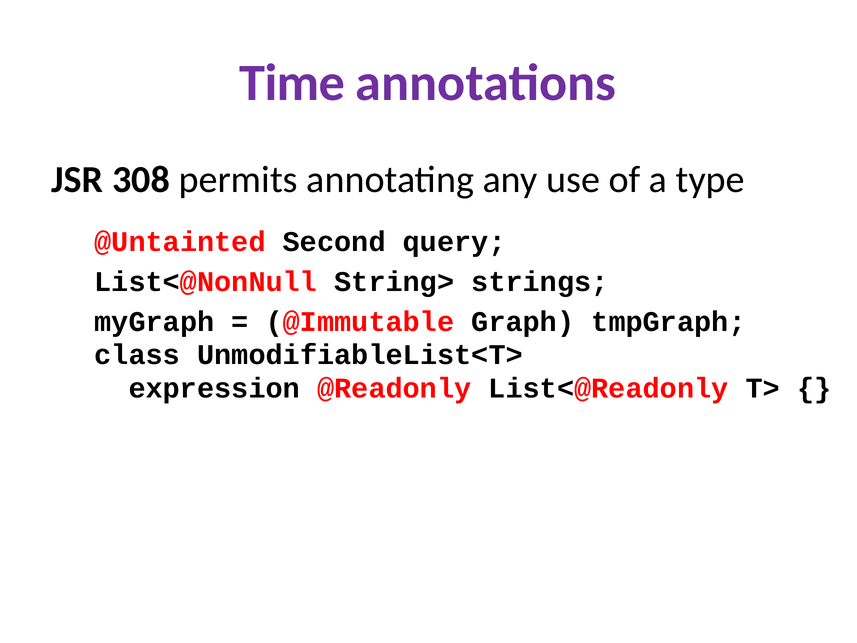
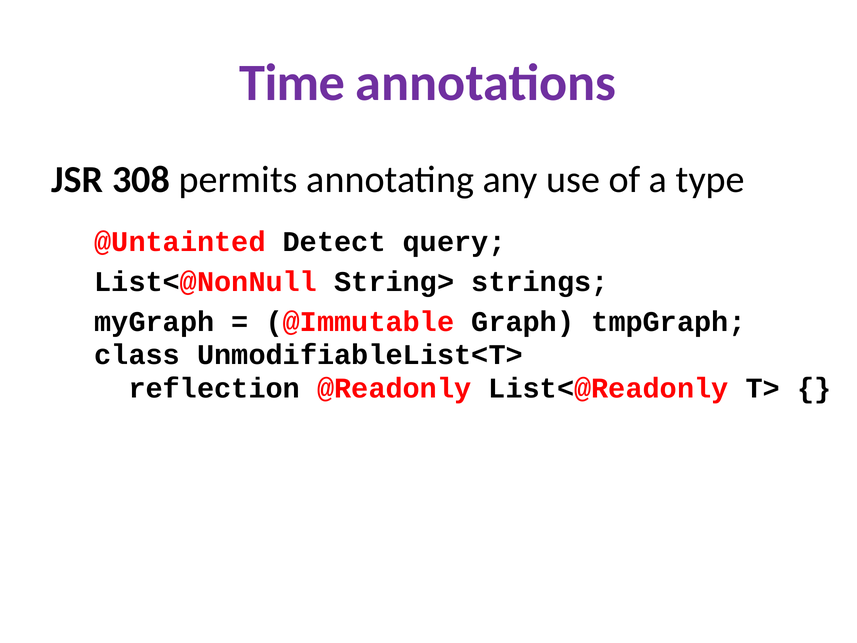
Second: Second -> Detect (334, 242)
expression: expression -> reflection (214, 388)
